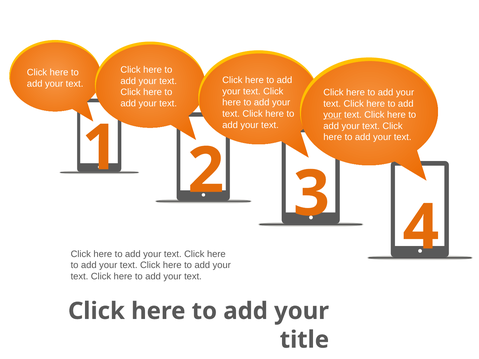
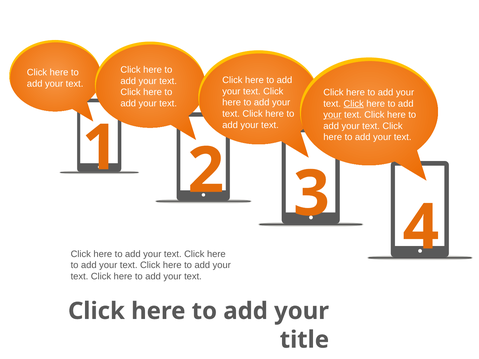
Click underline: none -> present (354, 104)
